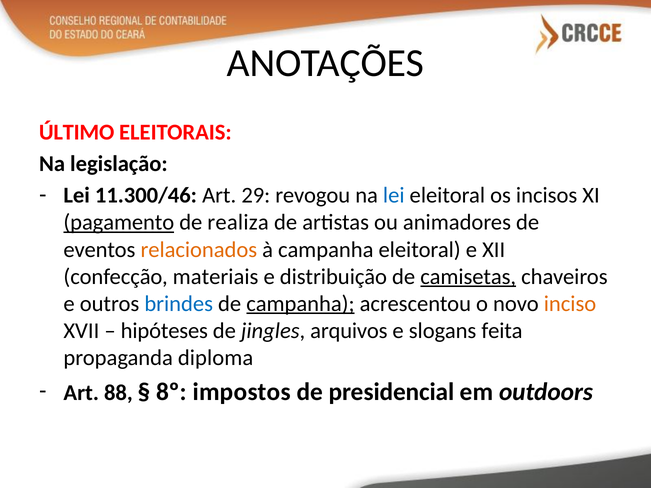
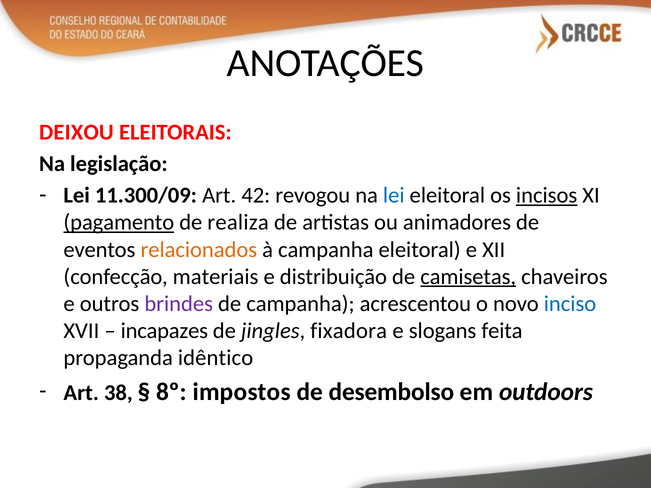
ÚLTIMO: ÚLTIMO -> DEIXOU (76, 132)
11.300/46: 11.300/46 -> 11.300/09 (146, 196)
29: 29 -> 42 (256, 196)
incisos underline: none -> present (547, 196)
brindes colour: blue -> purple (179, 304)
campanha underline: present -> none (300, 304)
inciso colour: orange -> blue (570, 304)
hipóteses: hipóteses -> incapazes (164, 331)
arquivos: arquivos -> fixadora (349, 331)
diploma: diploma -> idêntico (216, 358)
88: 88 -> 38 (118, 393)
presidencial: presidencial -> desembolso (392, 392)
